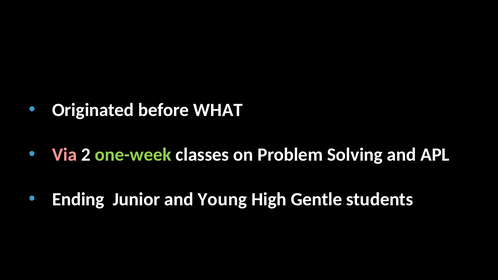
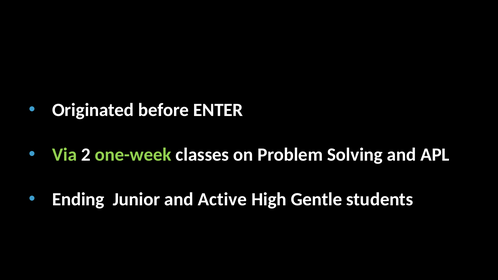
WHAT: WHAT -> ENTER (218, 110)
Via colour: pink -> light green (64, 155)
Young: Young -> Active (222, 200)
